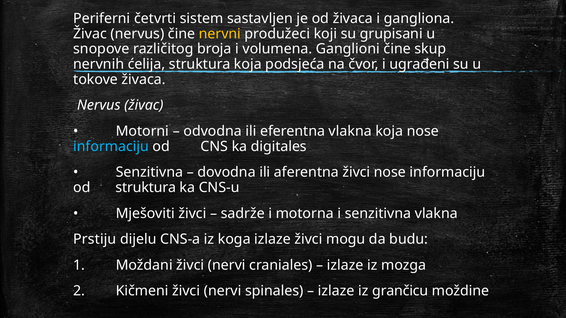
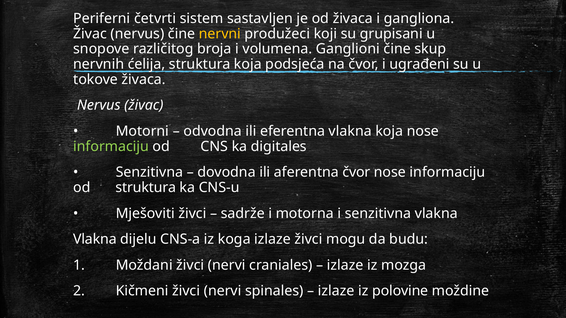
informaciju colour: light blue -> light green (111, 147)
aferentna živci: živci -> čvor (356, 173)
Prstiju: Prstiju -> Vlakna (95, 240)
grančicu: grančicu -> polovine (400, 291)
